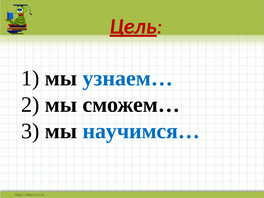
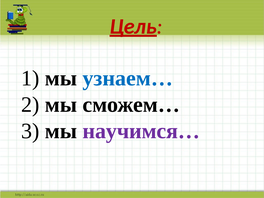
научимся… colour: blue -> purple (141, 131)
